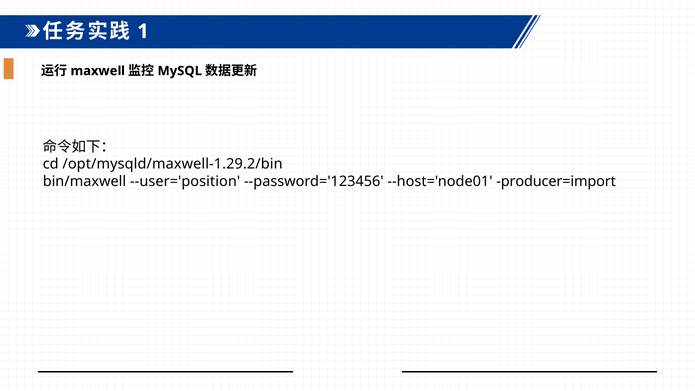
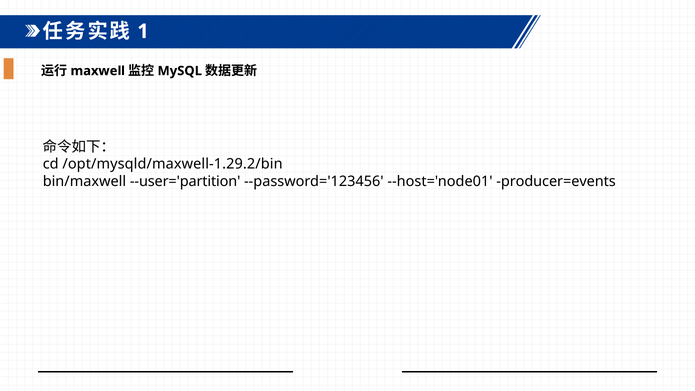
--user='position: --user='position -> --user='partition (185, 182)
producer=import: producer=import -> producer=events (556, 182)
